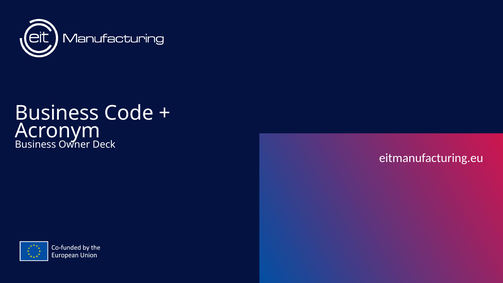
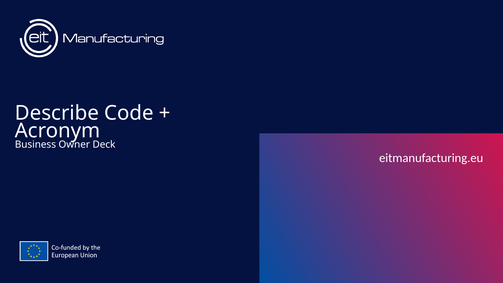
Business: Business -> Describe (57, 113)
